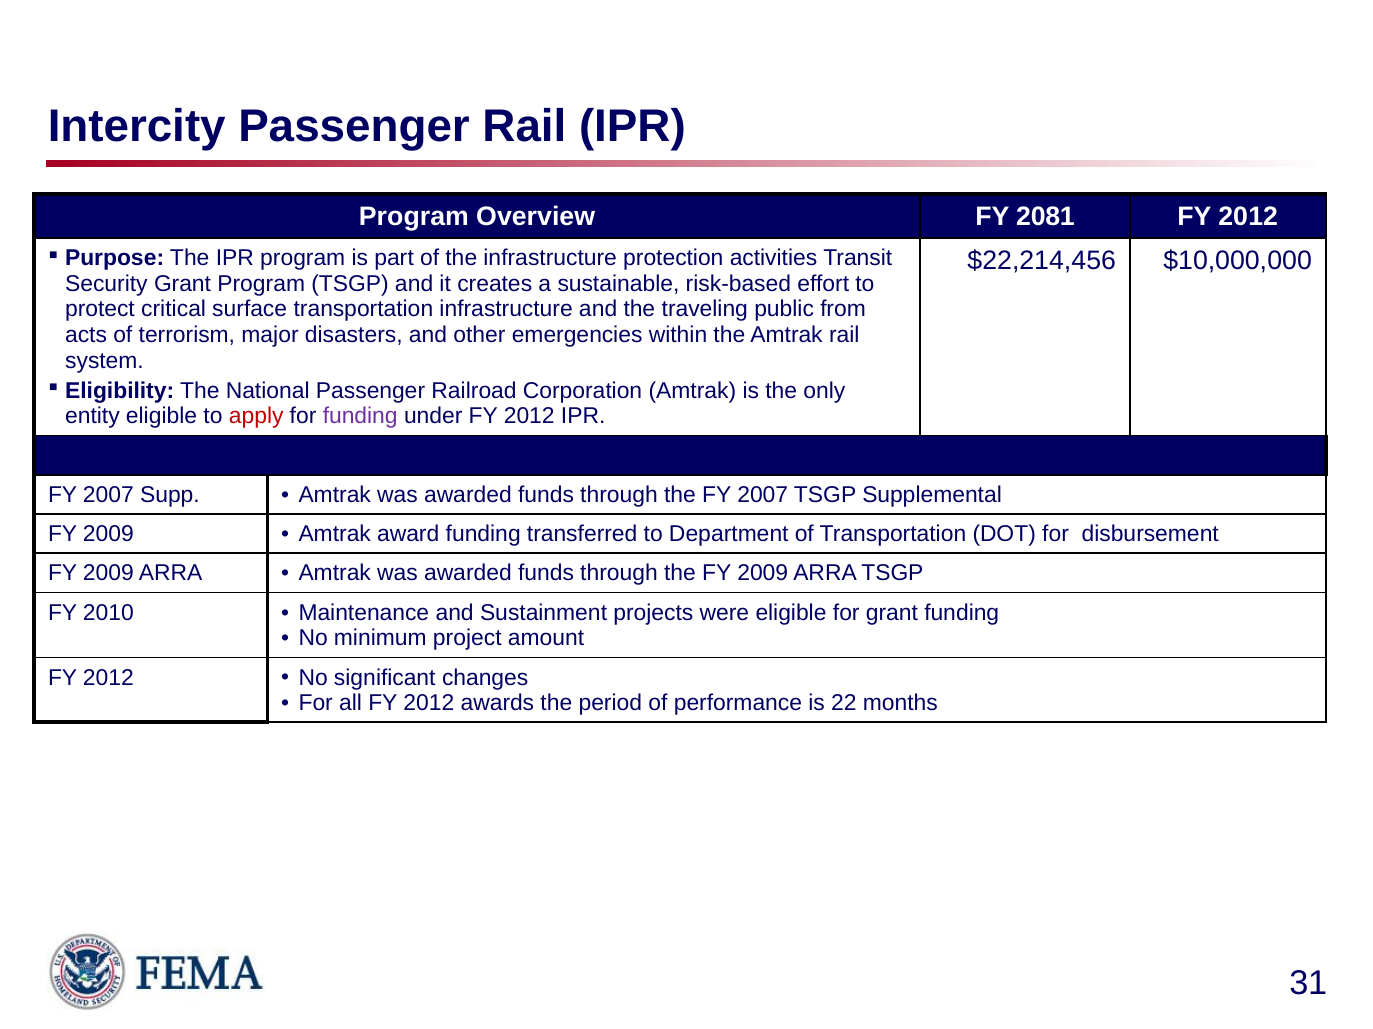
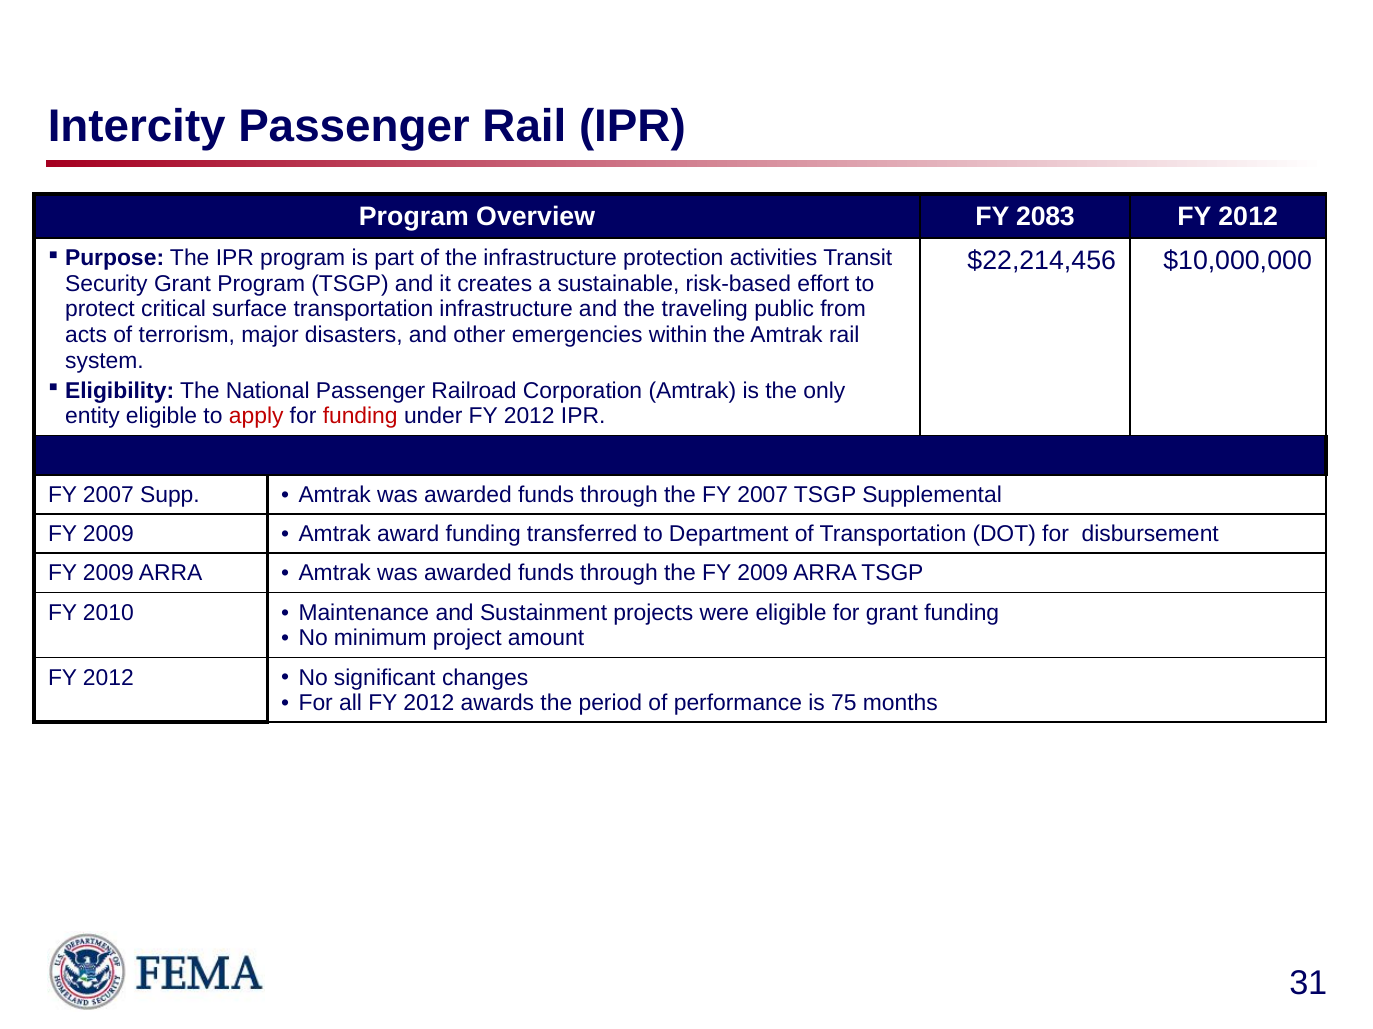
2081: 2081 -> 2083 (1045, 217)
funding colour: purple -> red (360, 417)
22: 22 -> 75 (844, 704)
